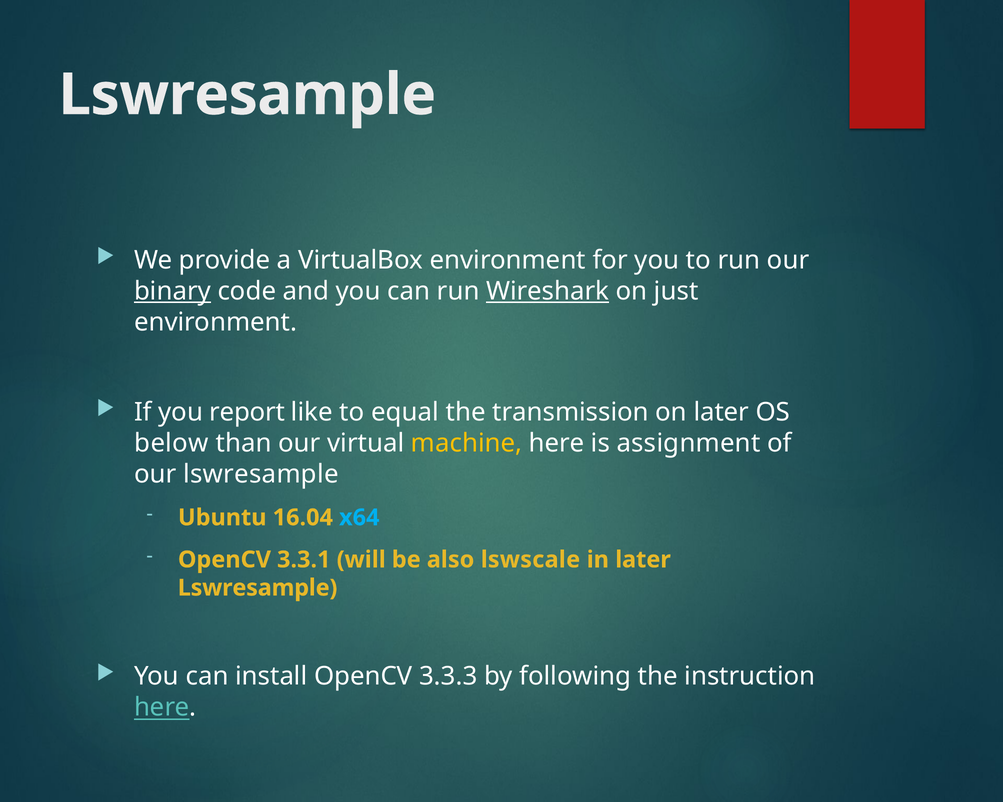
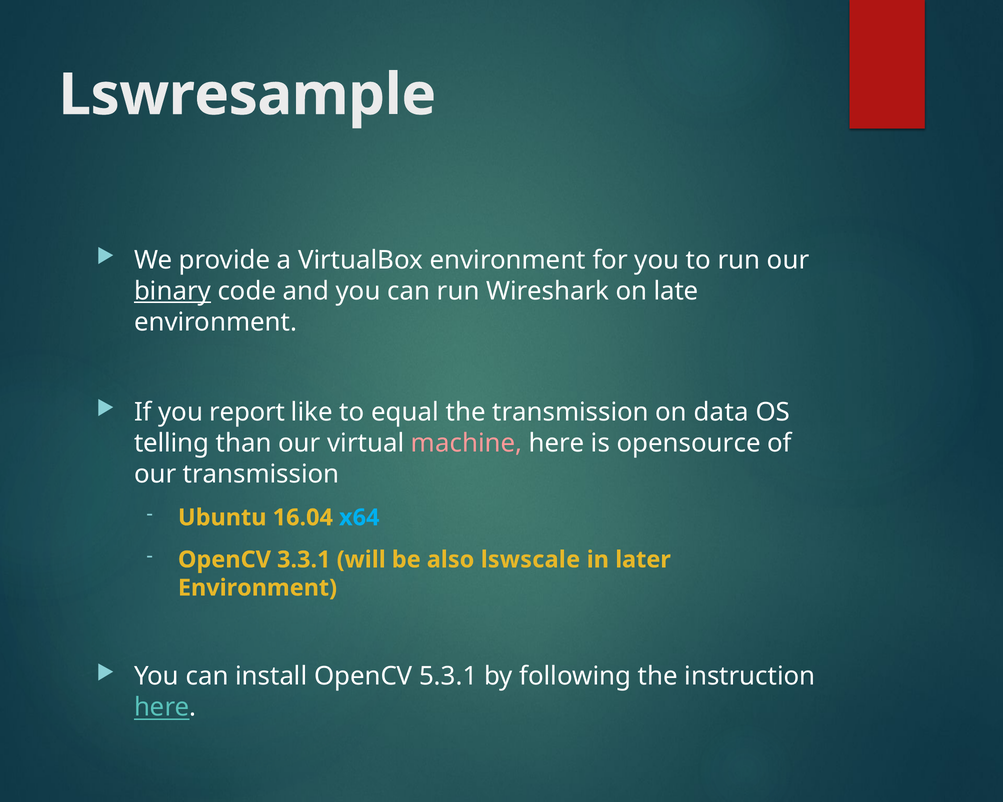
Wireshark underline: present -> none (548, 291)
just: just -> late (676, 291)
on later: later -> data (721, 412)
below: below -> telling (172, 443)
machine colour: yellow -> pink (467, 443)
assignment: assignment -> opensource (689, 443)
our lswresample: lswresample -> transmission (261, 474)
Lswresample: Lswresample -> Environment (257, 588)
3.3.3: 3.3.3 -> 5.3.1 (448, 677)
